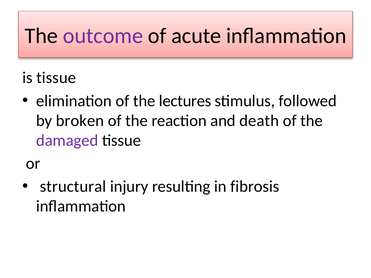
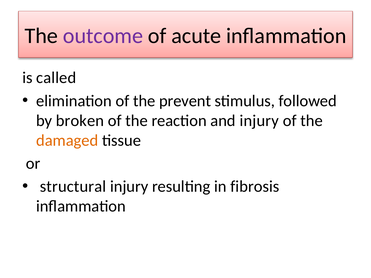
is tissue: tissue -> called (56, 78)
lectures: lectures -> prevent (185, 101)
and death: death -> injury (259, 121)
damaged colour: purple -> orange (67, 141)
